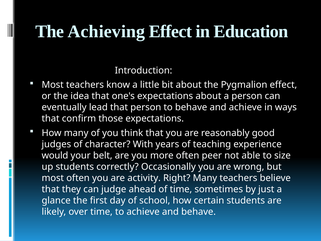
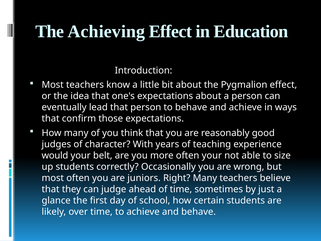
often peer: peer -> your (212, 155)
activity: activity -> juniors (144, 178)
